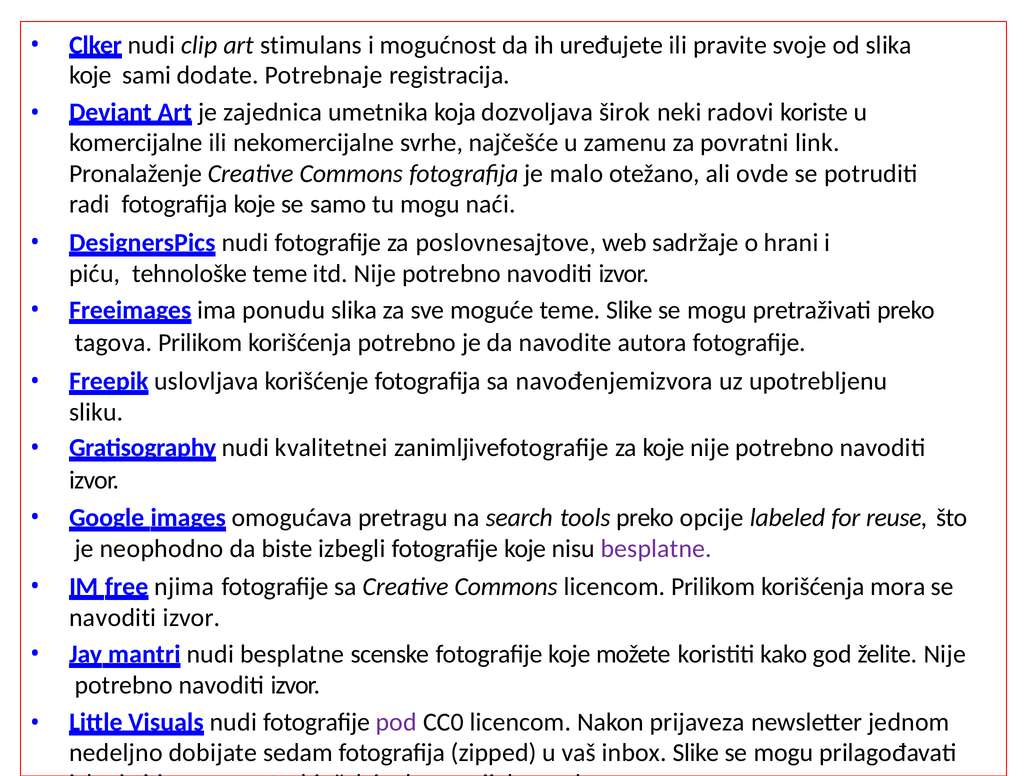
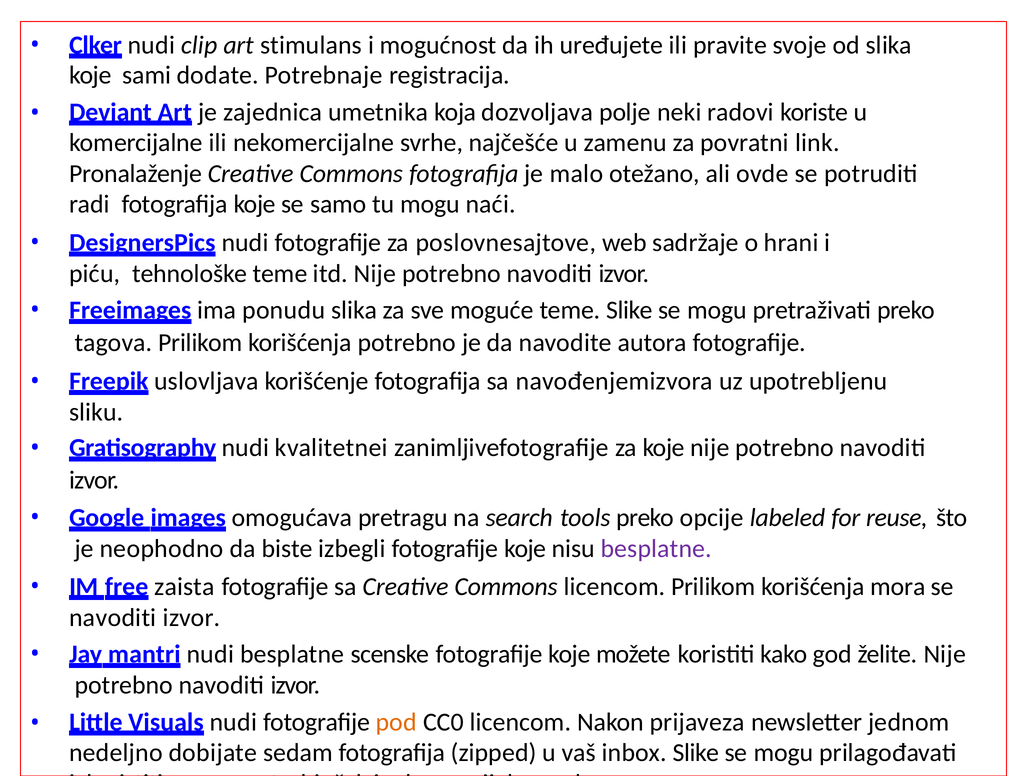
širok: širok -> polje (625, 112)
njima: njima -> zaista (184, 587)
pod colour: purple -> orange (396, 722)
